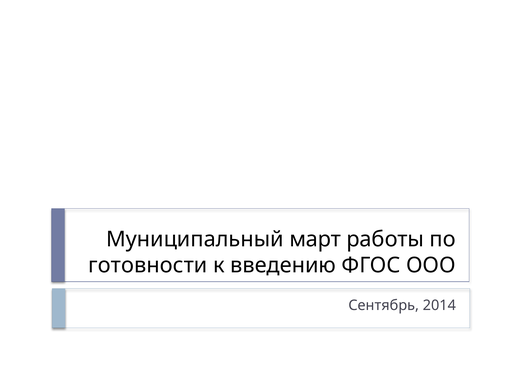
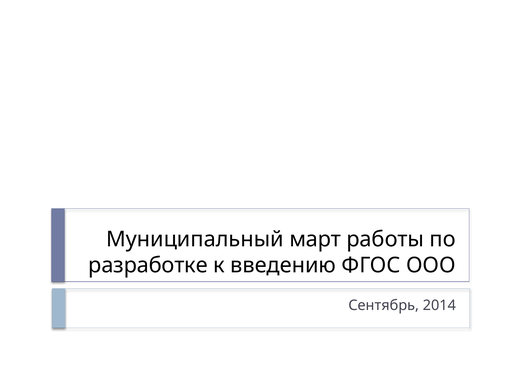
готовности: готовности -> разработке (148, 265)
